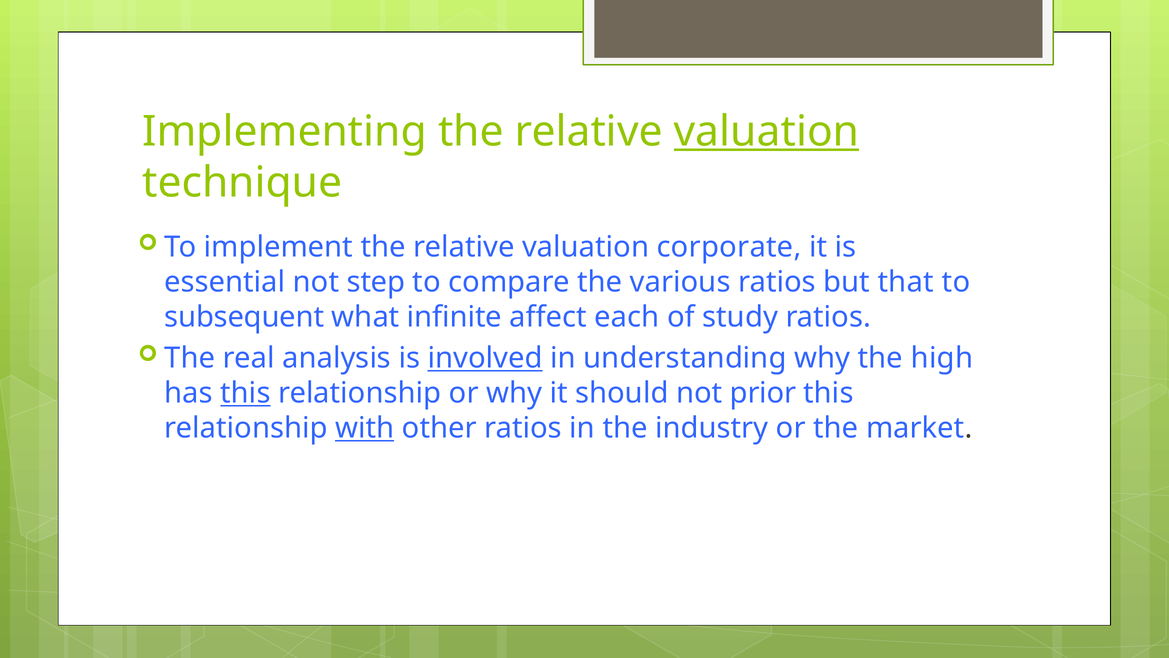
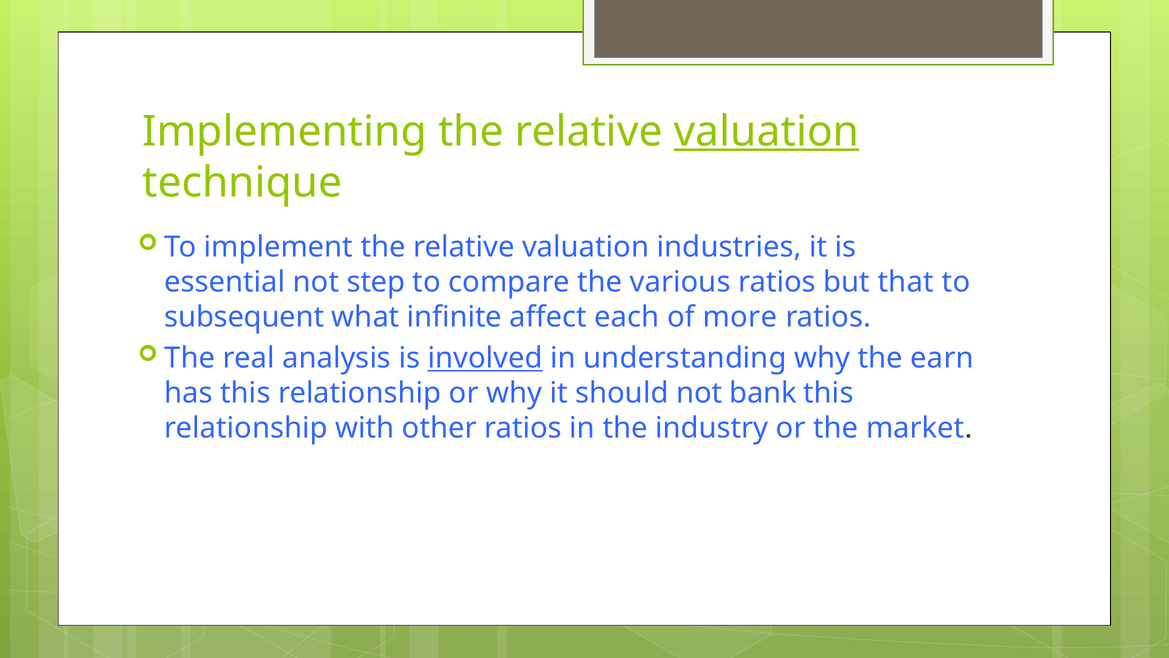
corporate: corporate -> industries (729, 247)
study: study -> more (740, 317)
high: high -> earn (942, 358)
this underline: present -> none (245, 393)
prior: prior -> bank (763, 393)
with underline: present -> none (365, 428)
